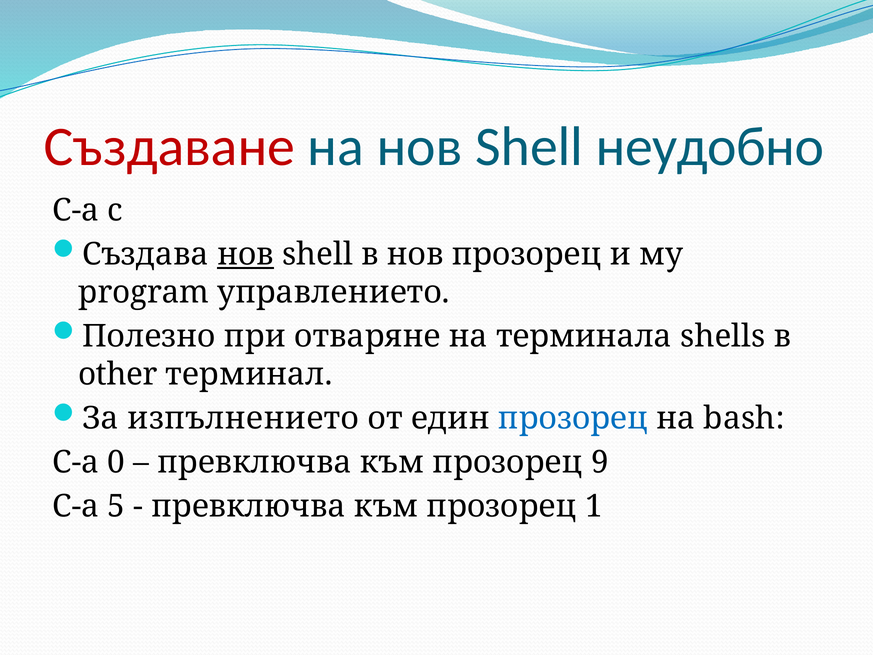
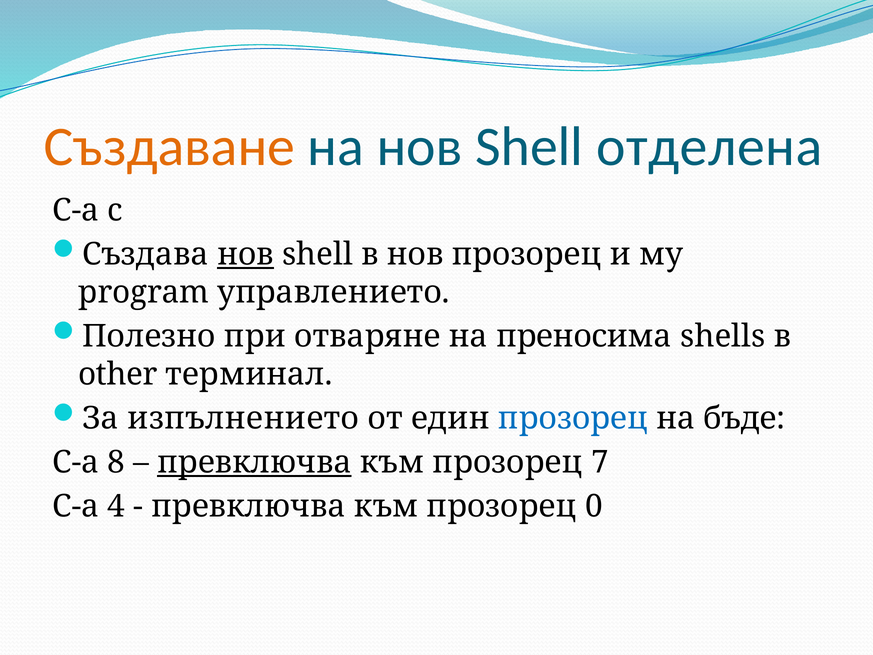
Създаване colour: red -> orange (169, 147)
неудобно: неудобно -> отделена (709, 147)
терминала: терминала -> преносима (584, 336)
bash: bash -> бъде (744, 418)
0: 0 -> 8 (116, 462)
превключва underline: none -> present (254, 462)
9: 9 -> 7 (600, 462)
5: 5 -> 4 (116, 506)
1: 1 -> 0 (594, 506)
